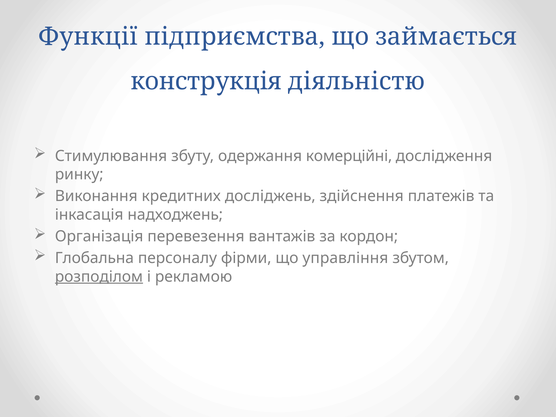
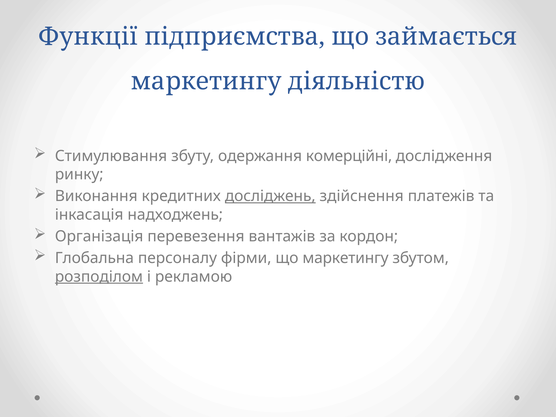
конструкція: конструкція -> маркетингу (206, 81)
досліджень underline: none -> present (270, 196)
що управління: управління -> маркетингу (346, 258)
